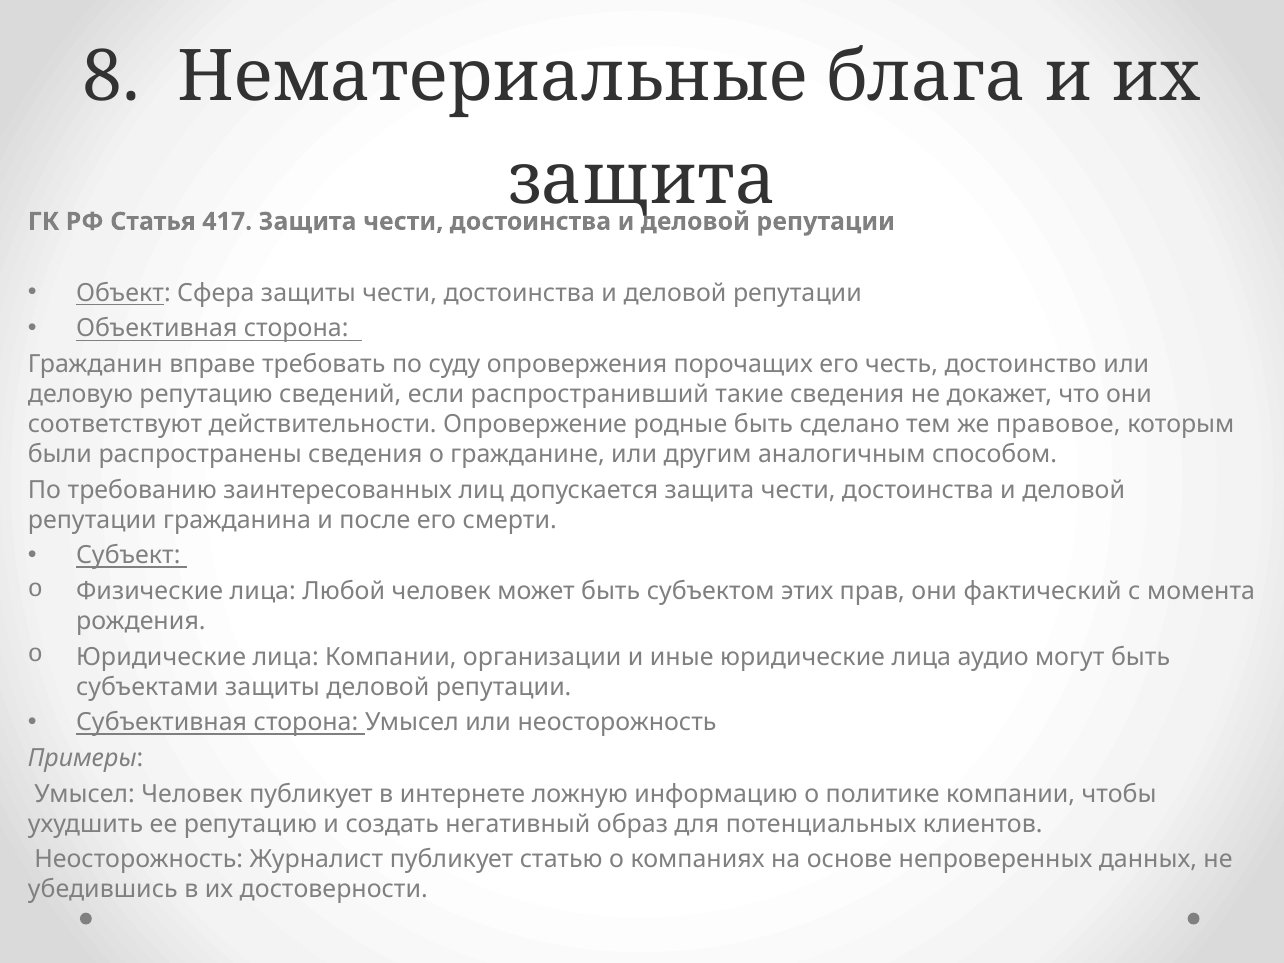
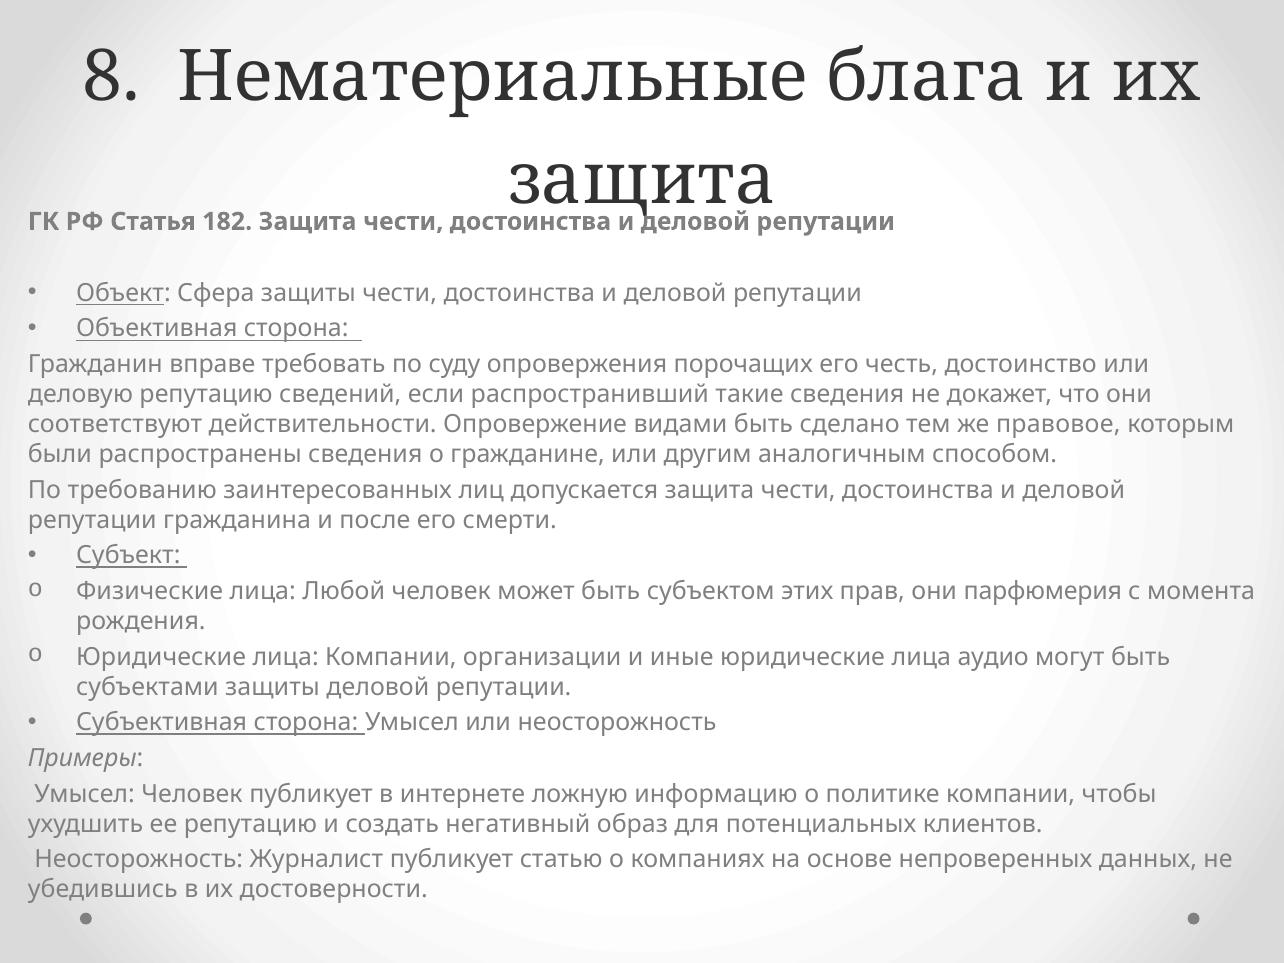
417: 417 -> 182 (227, 222)
родные: родные -> видами (680, 424)
фактический: фактический -> парфюмерия (1043, 591)
